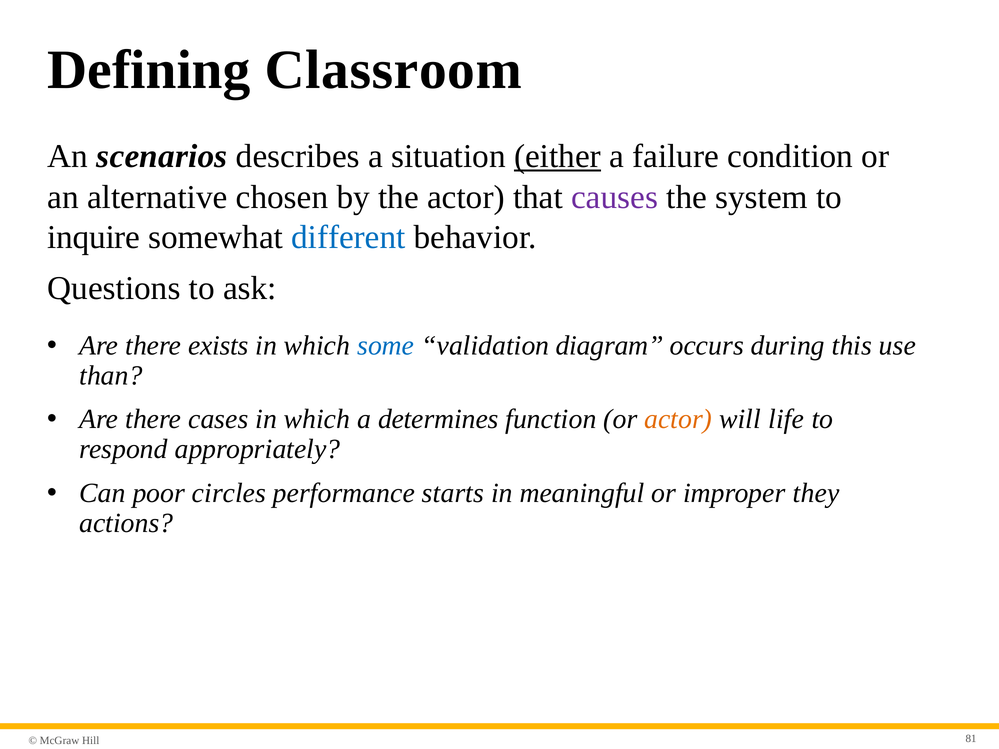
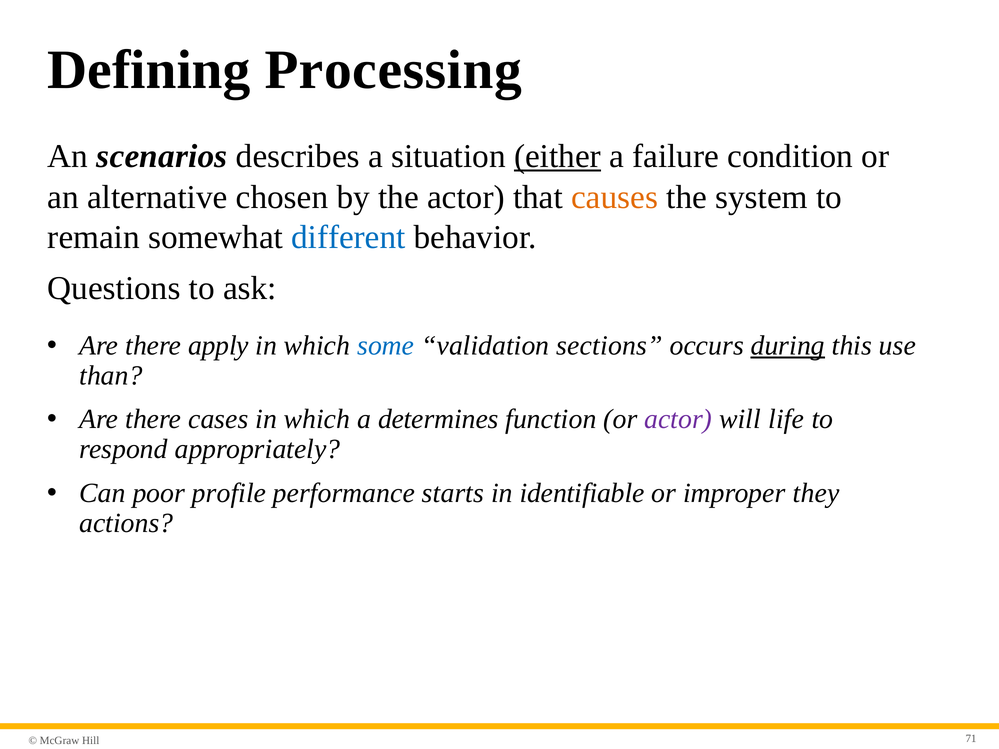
Classroom: Classroom -> Processing (393, 70)
causes colour: purple -> orange (615, 197)
inquire: inquire -> remain (94, 237)
exists: exists -> apply (218, 346)
diagram: diagram -> sections (609, 346)
during underline: none -> present (788, 346)
actor colour: orange -> purple (678, 419)
circles: circles -> profile (229, 493)
meaningful: meaningful -> identifiable (582, 493)
81: 81 -> 71 (971, 739)
